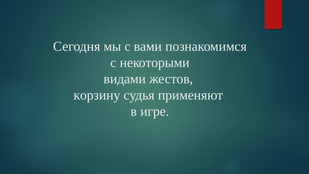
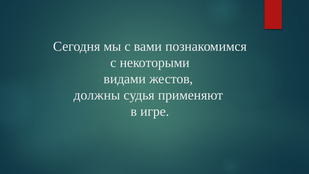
корзину: корзину -> должны (97, 95)
